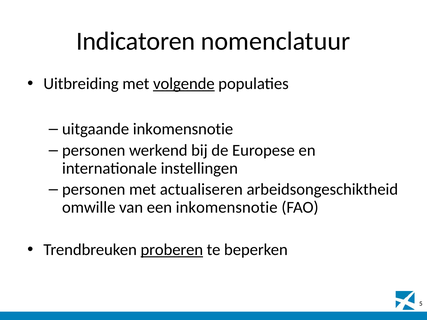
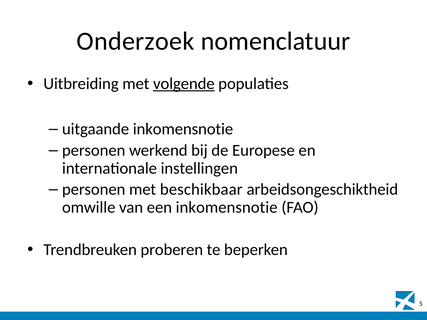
Indicatoren: Indicatoren -> Onderzoek (135, 41)
actualiseren: actualiseren -> beschikbaar (201, 190)
proberen underline: present -> none (172, 250)
